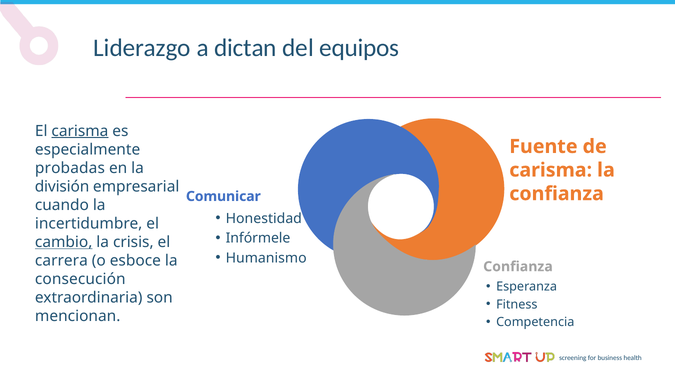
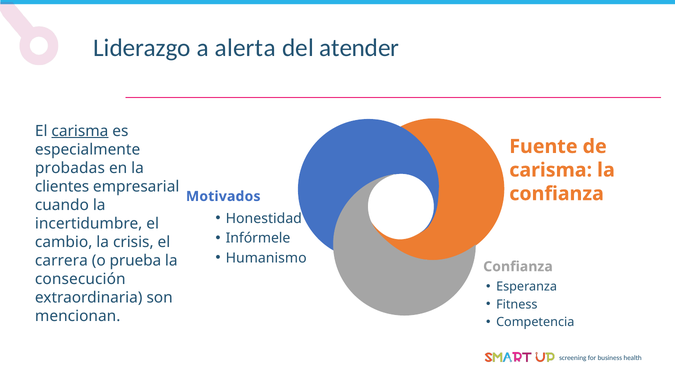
dictan: dictan -> alerta (245, 48)
equipos: equipos -> atender (359, 48)
división: división -> clientes (62, 187)
Comunicar: Comunicar -> Motivados (223, 197)
cambio underline: present -> none (64, 243)
esboce: esboce -> prueba (135, 261)
